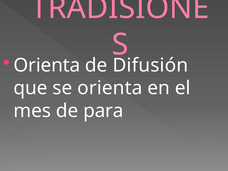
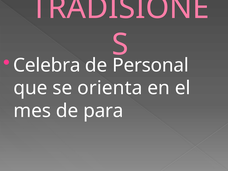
Orienta: Orienta -> Celebra (47, 65)
Difusión: Difusión -> Personal (151, 65)
